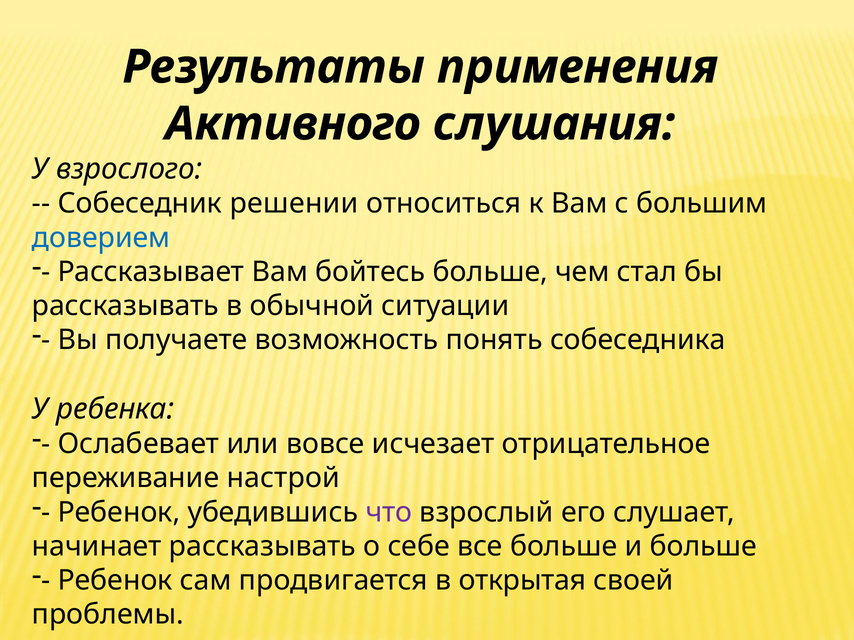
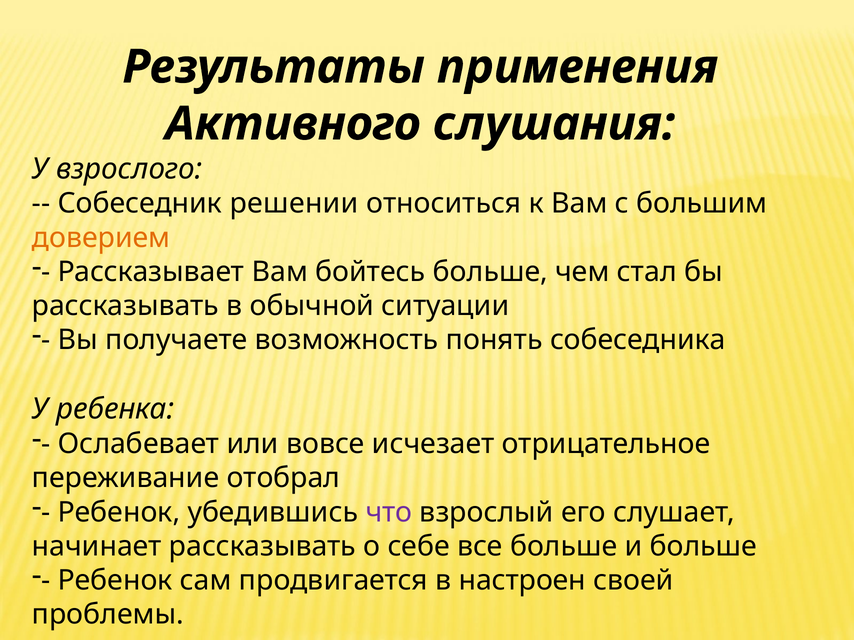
доверием colour: blue -> orange (101, 238)
настрой: настрой -> отобрал (283, 478)
открытая: открытая -> настроен (522, 581)
